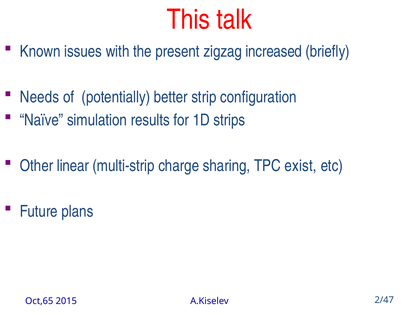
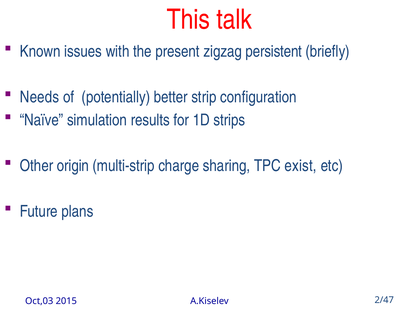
increased: increased -> persistent (274, 51)
linear: linear -> origin (73, 165)
Oct,65: Oct,65 -> Oct,03 (39, 300)
